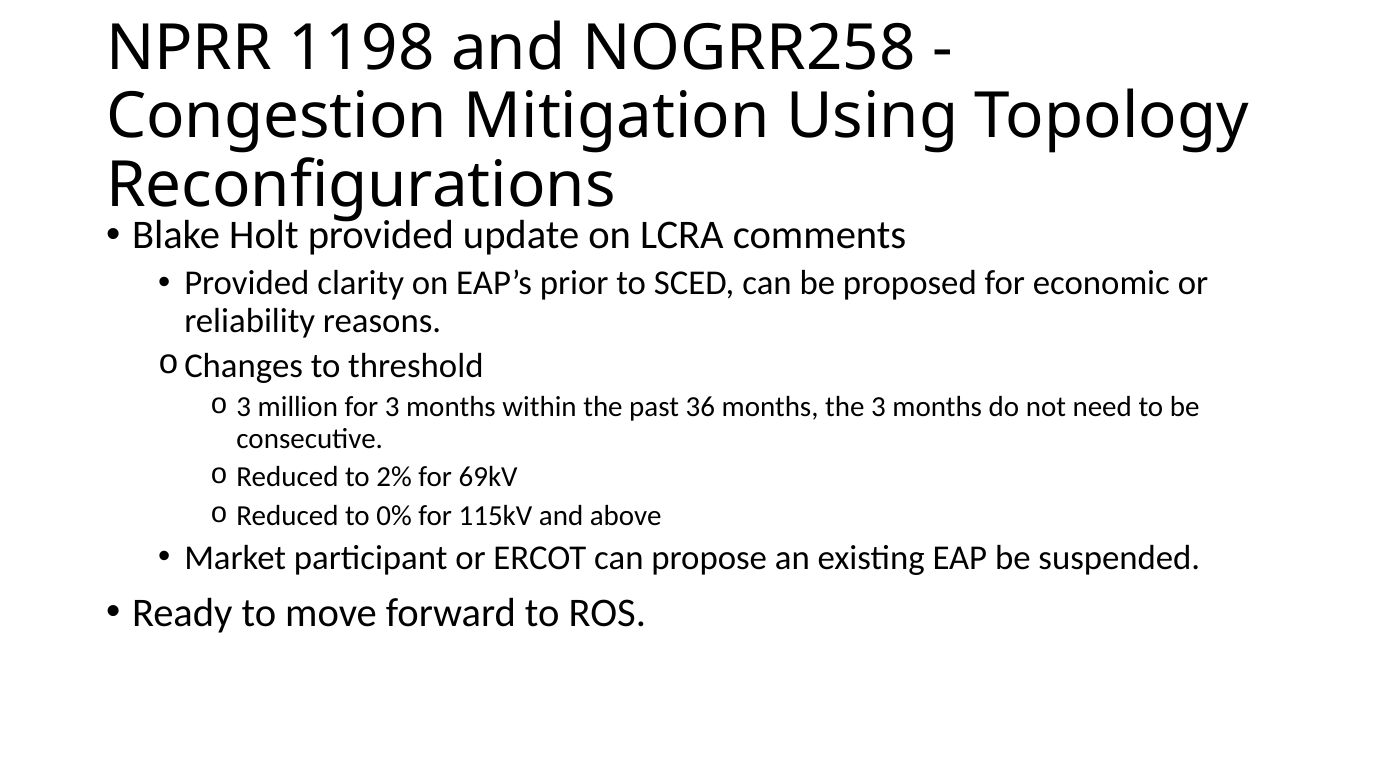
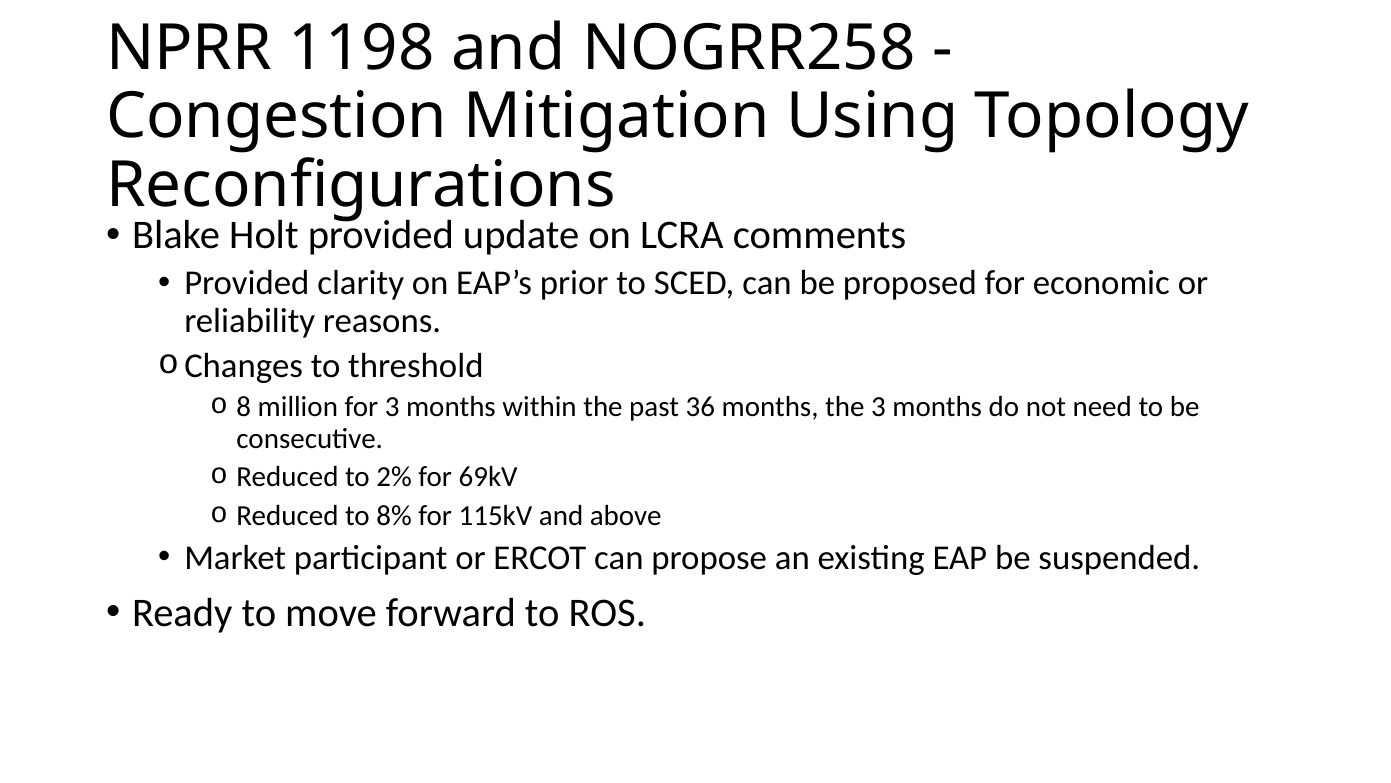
3: 3 -> 8 (244, 407)
0%: 0% -> 8% (394, 516)
